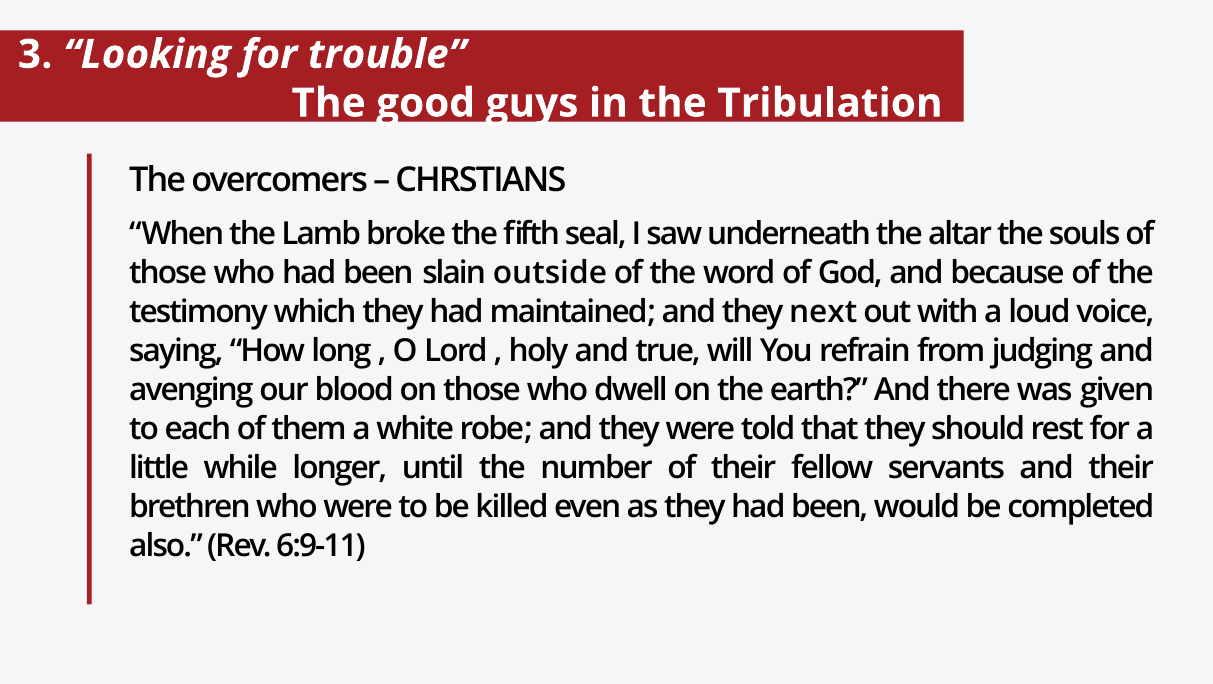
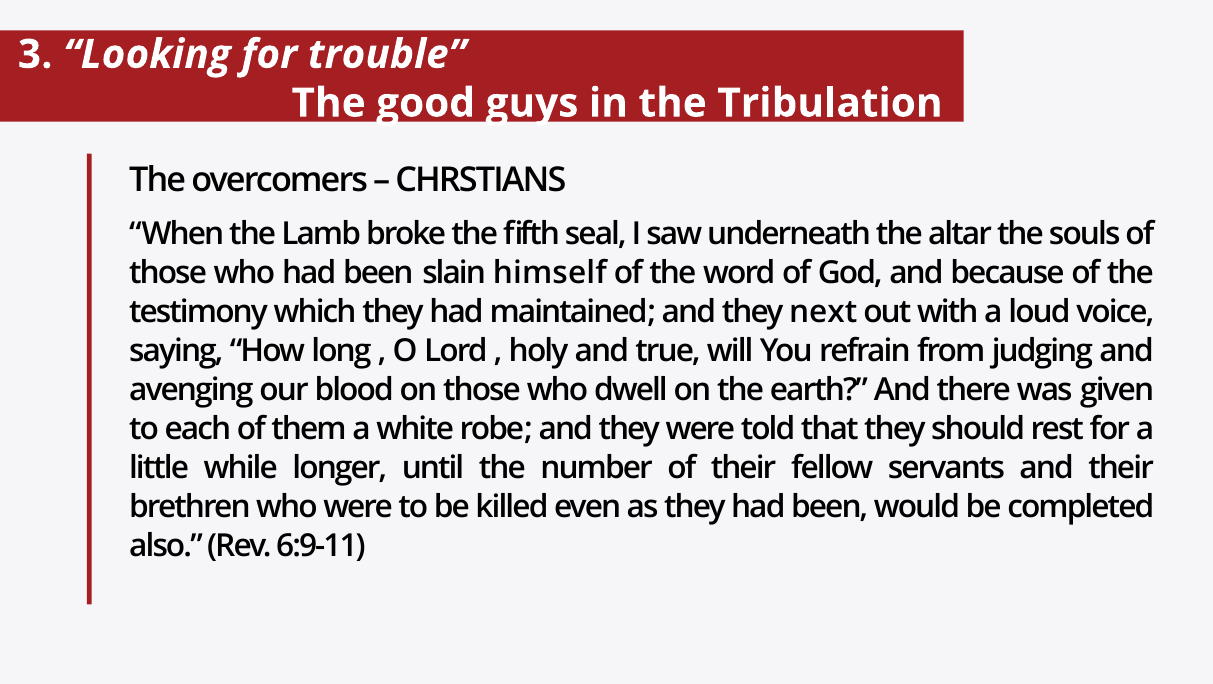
outside: outside -> himself (550, 273)
